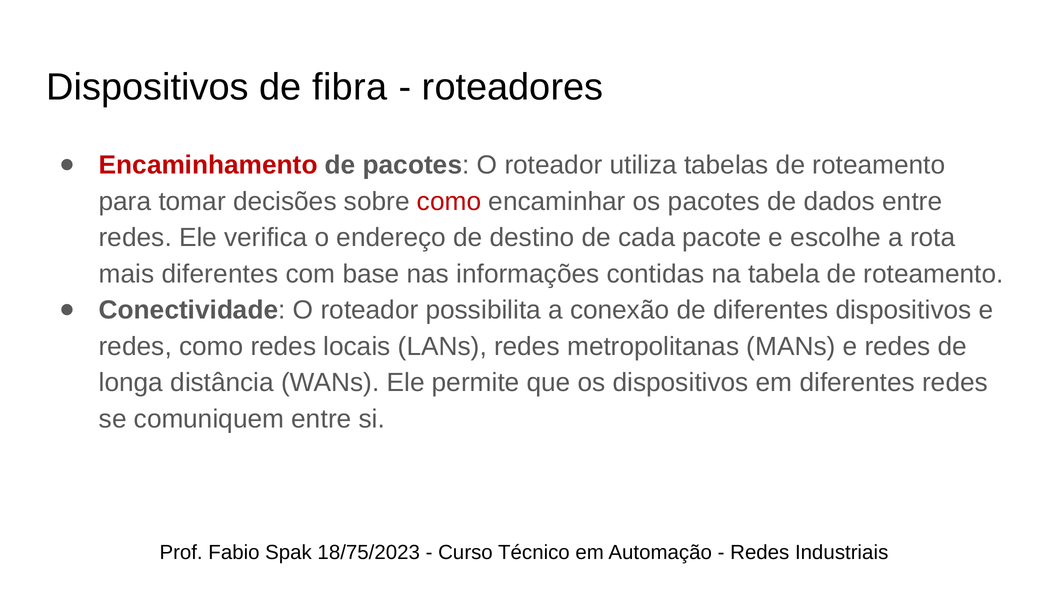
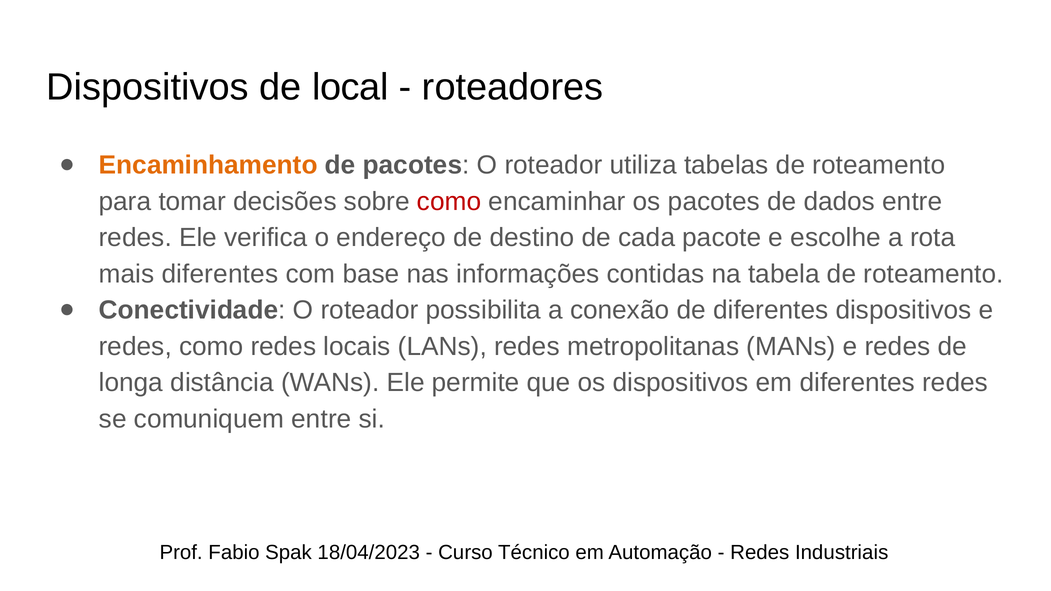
fibra: fibra -> local (350, 87)
Encaminhamento colour: red -> orange (208, 165)
18/75/2023: 18/75/2023 -> 18/04/2023 (369, 552)
